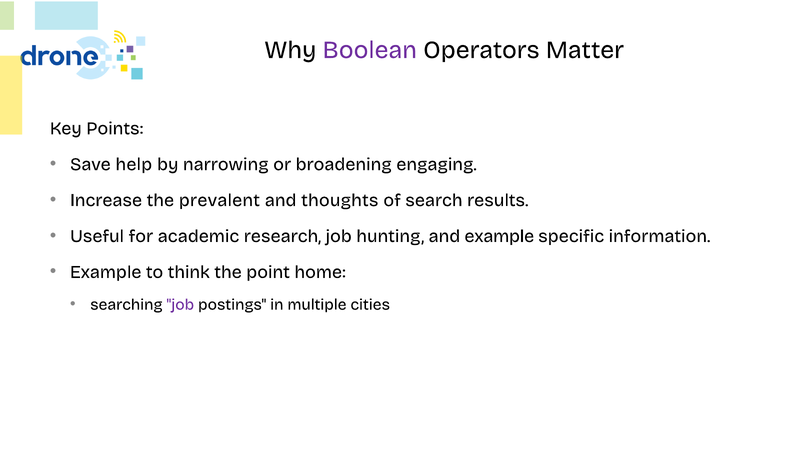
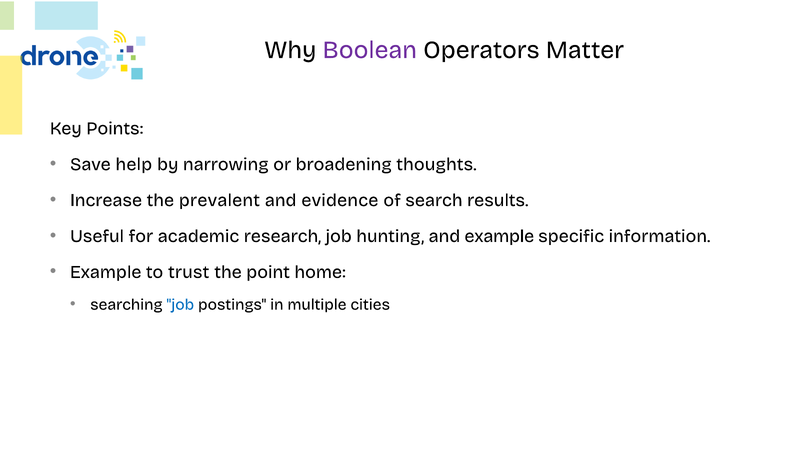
engaging: engaging -> thoughts (436, 164)
thoughts: thoughts -> evidence (340, 200)
think: think -> trust (189, 272)
job colour: purple -> blue (180, 304)
